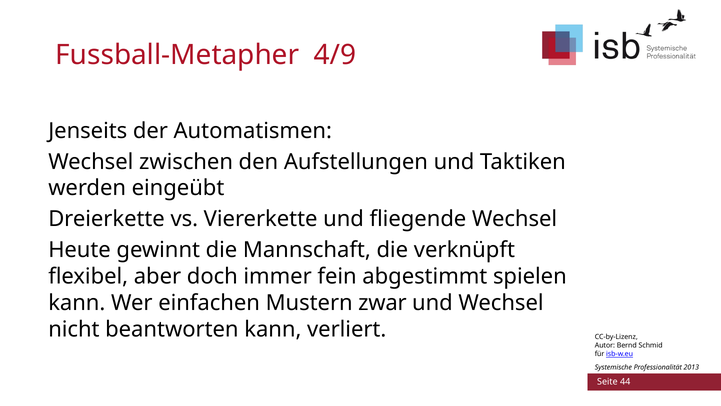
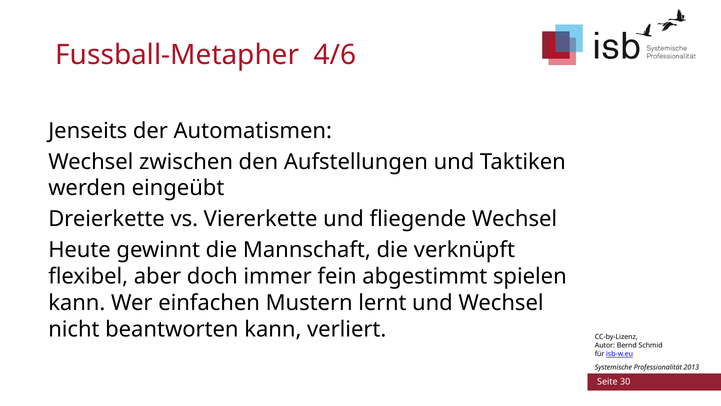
4/9: 4/9 -> 4/6 (335, 55)
zwar: zwar -> lernt (382, 303)
44: 44 -> 30 (625, 382)
